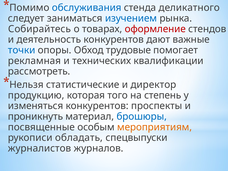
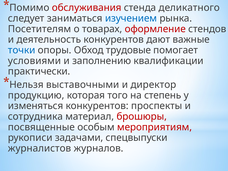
обслуживания colour: blue -> red (87, 8)
Собирайтесь: Собирайтесь -> Посетителям (40, 29)
рекламная: рекламная -> условиями (34, 61)
технических: технических -> заполнению (102, 61)
рассмотреть: рассмотреть -> практически (39, 71)
статистические: статистические -> выставочными (83, 85)
проникнуть: проникнуть -> сотрудника (35, 116)
брошюры colour: blue -> red (142, 116)
мероприятиям colour: orange -> red (155, 127)
обладать: обладать -> задачами (79, 138)
